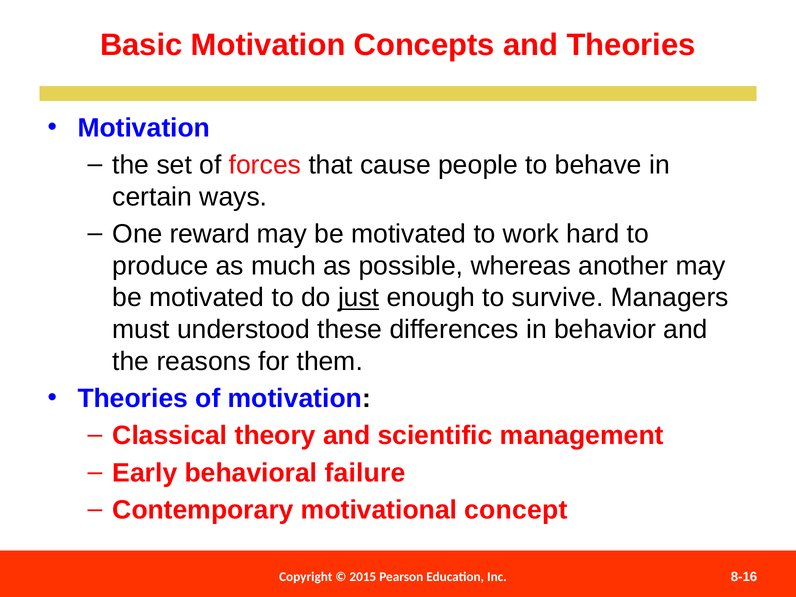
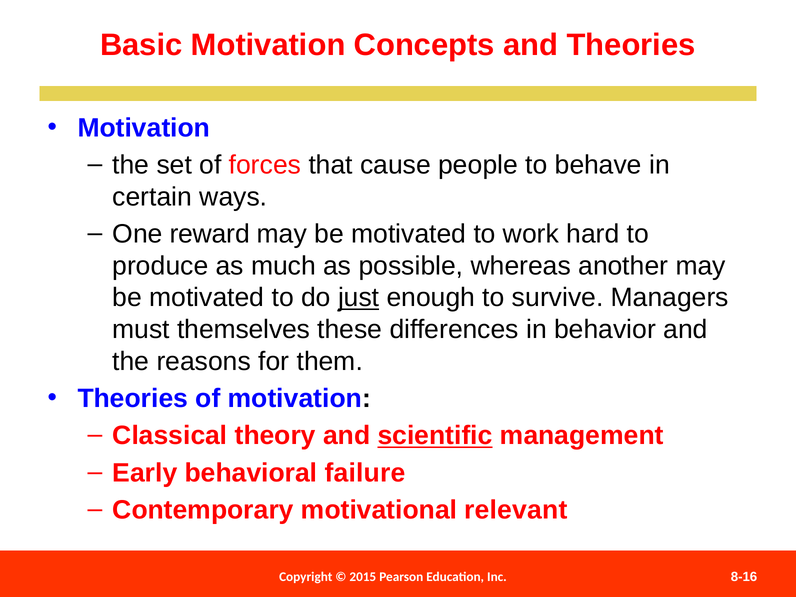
understood: understood -> themselves (244, 330)
scientific underline: none -> present (435, 436)
concept: concept -> relevant (516, 510)
